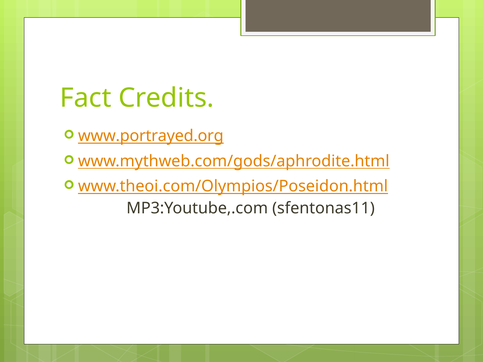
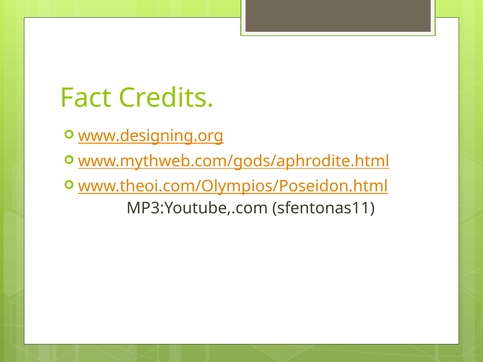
www.portrayed.org: www.portrayed.org -> www.designing.org (151, 136)
